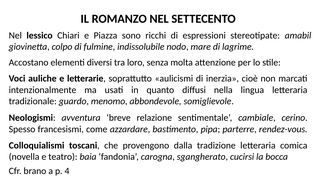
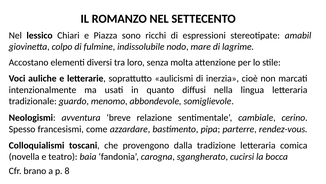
4: 4 -> 8 (67, 170)
